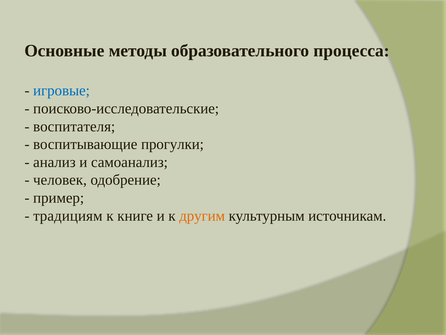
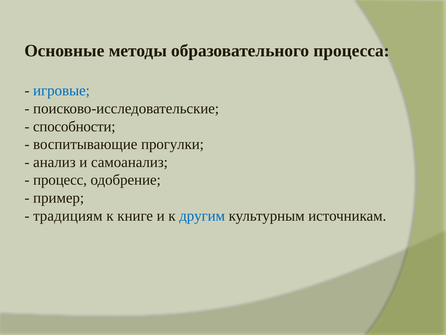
воспитателя: воспитателя -> способности (74, 126)
человек: человек -> процесс (60, 180)
другим colour: orange -> blue (202, 215)
